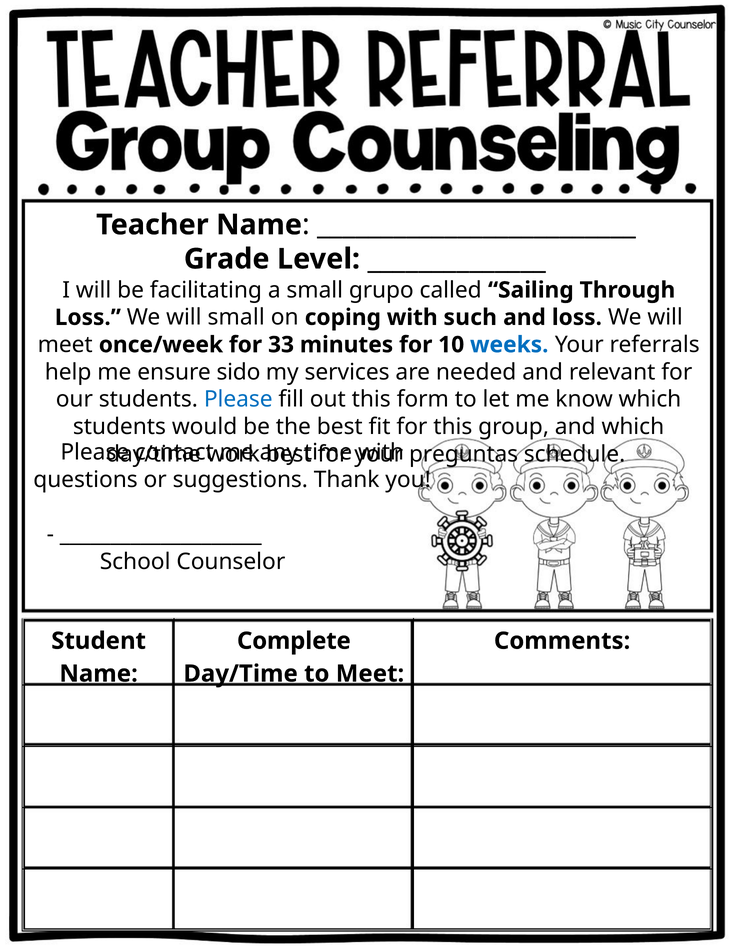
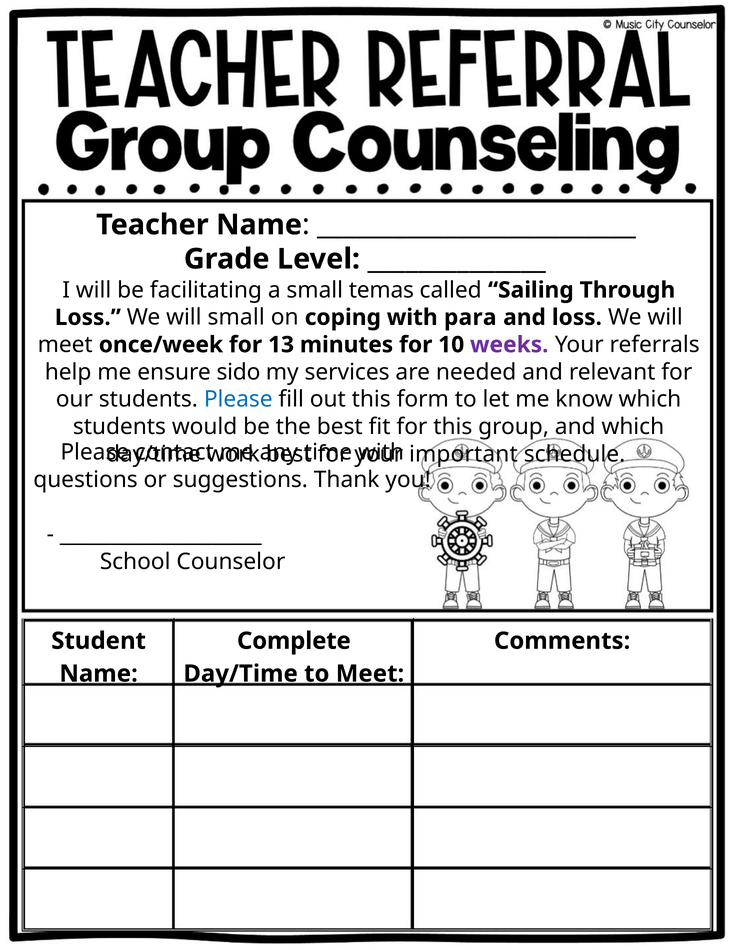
grupo: grupo -> temas (381, 290)
such: such -> para (470, 317)
33: 33 -> 13 (281, 345)
weeks colour: blue -> purple (509, 345)
preguntas: preguntas -> important (463, 454)
